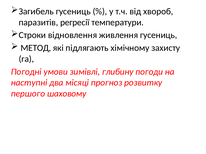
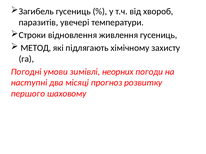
регресії: регресії -> увечері (75, 22)
глибину: глибину -> неорних (118, 72)
